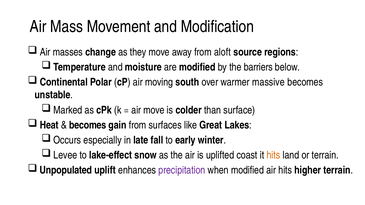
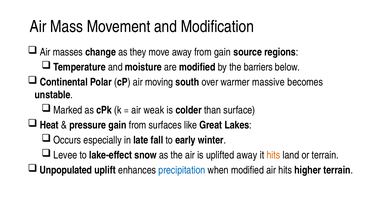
from aloft: aloft -> gain (222, 52)
air move: move -> weak (154, 110)
becomes: becomes -> pressure (88, 125)
uplifted coast: coast -> away (247, 155)
precipitation colour: purple -> blue (182, 170)
